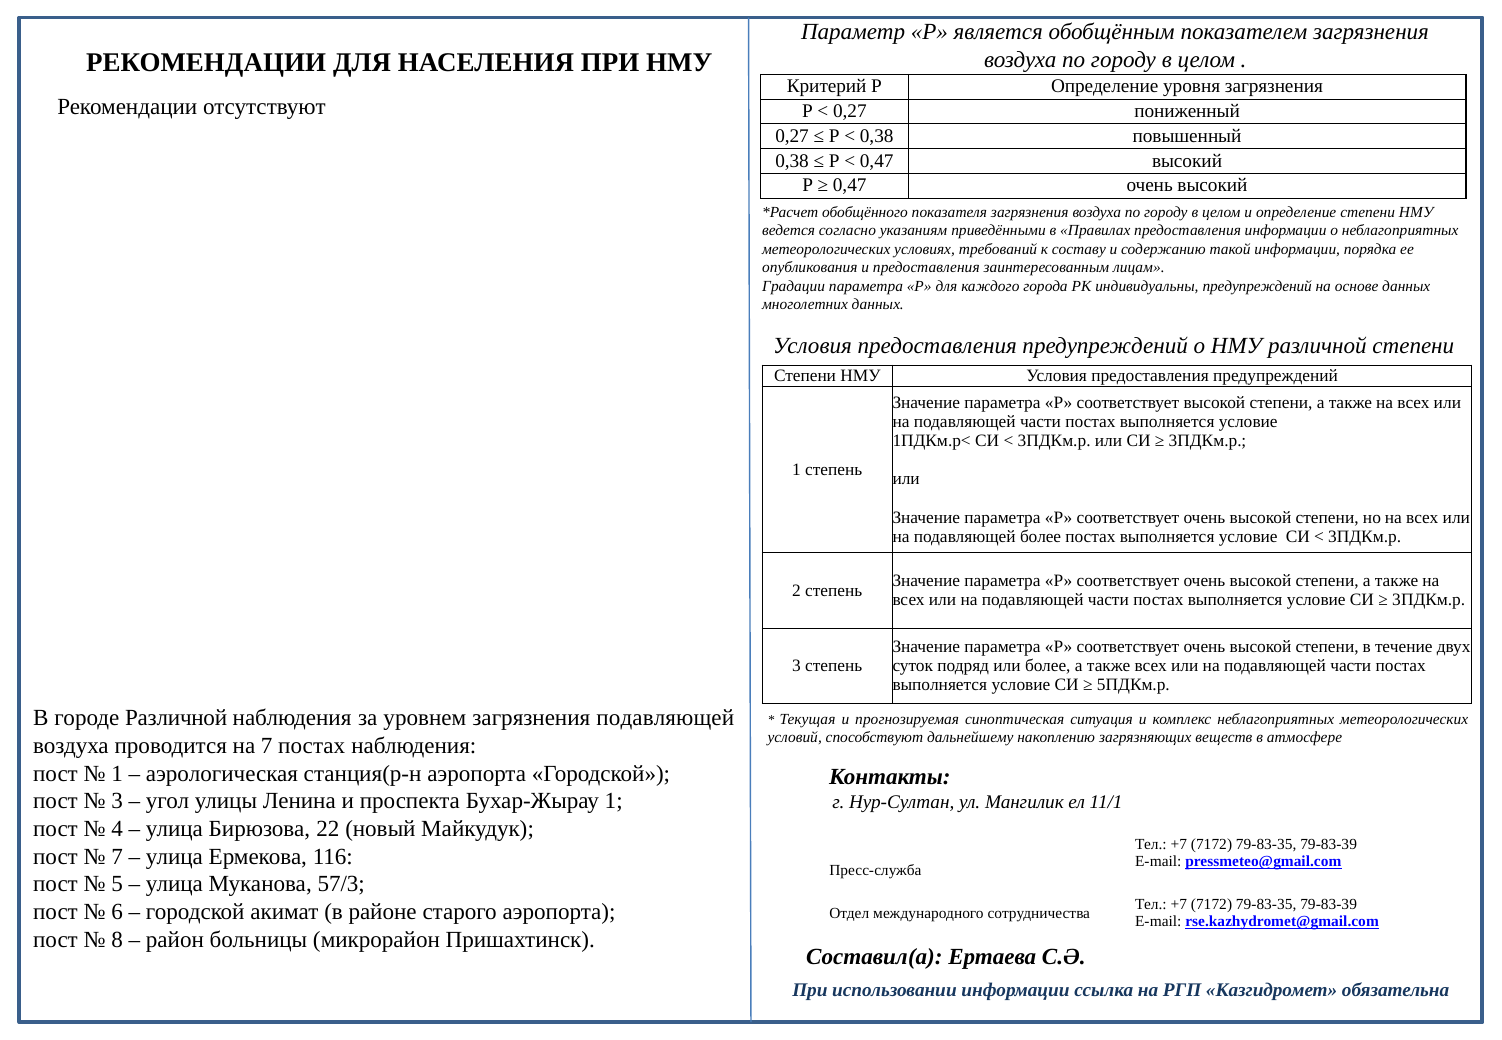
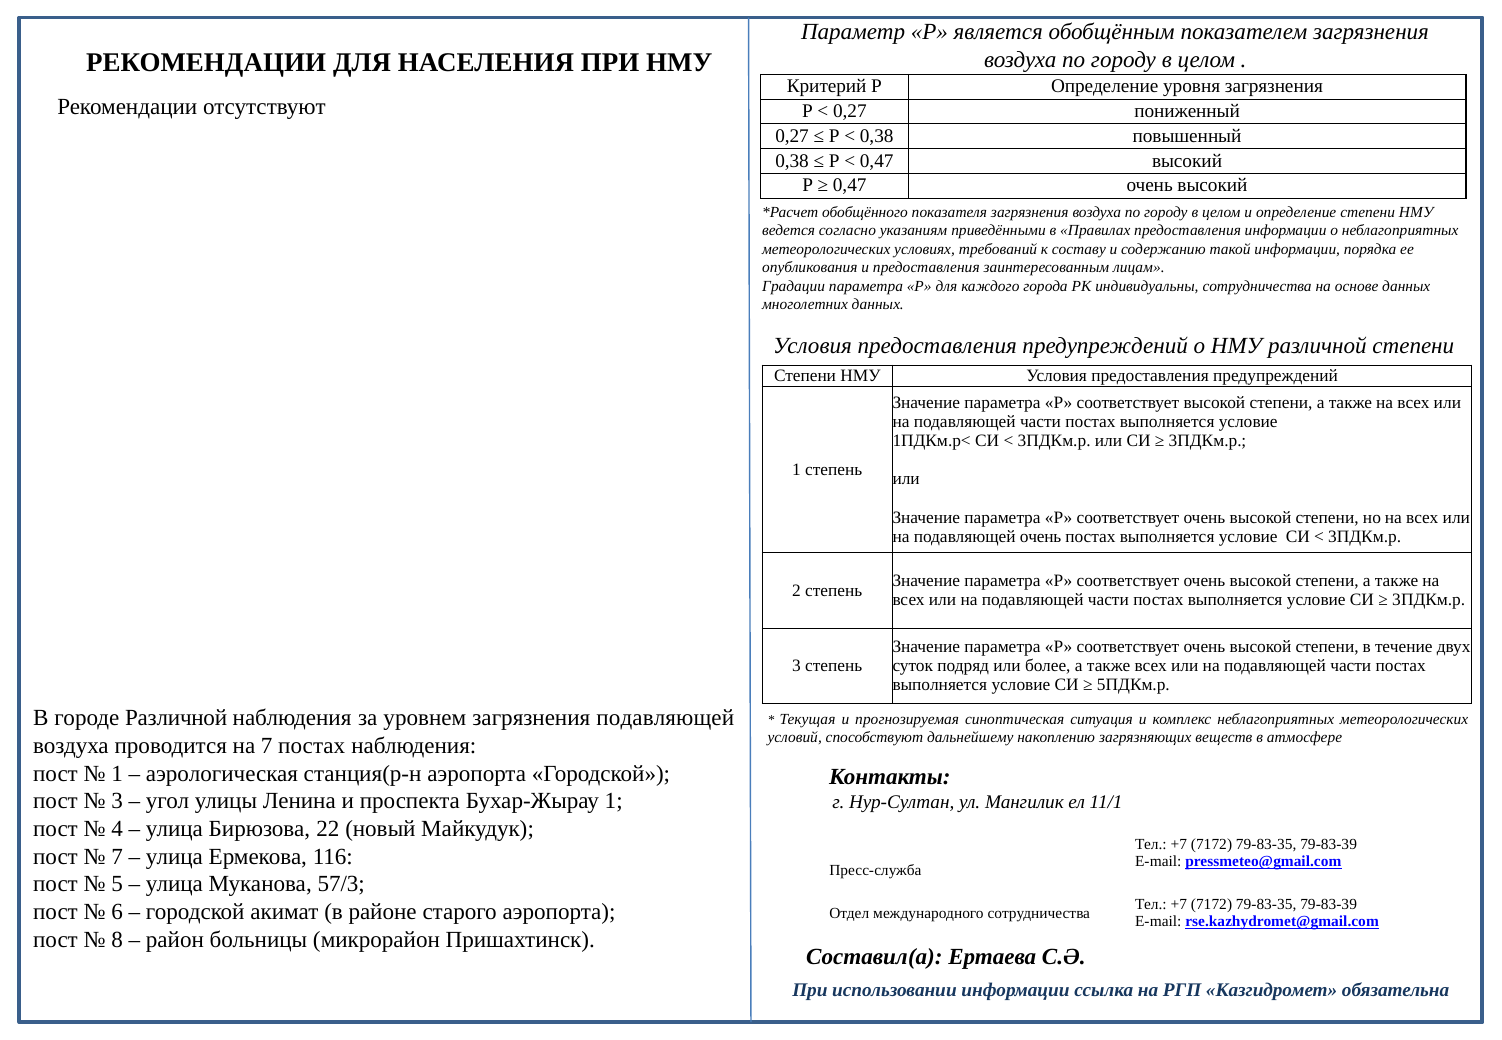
индивидуальны предупреждений: предупреждений -> сотрудничества (1257, 286)
подавляющей более: более -> очень (1041, 537)
